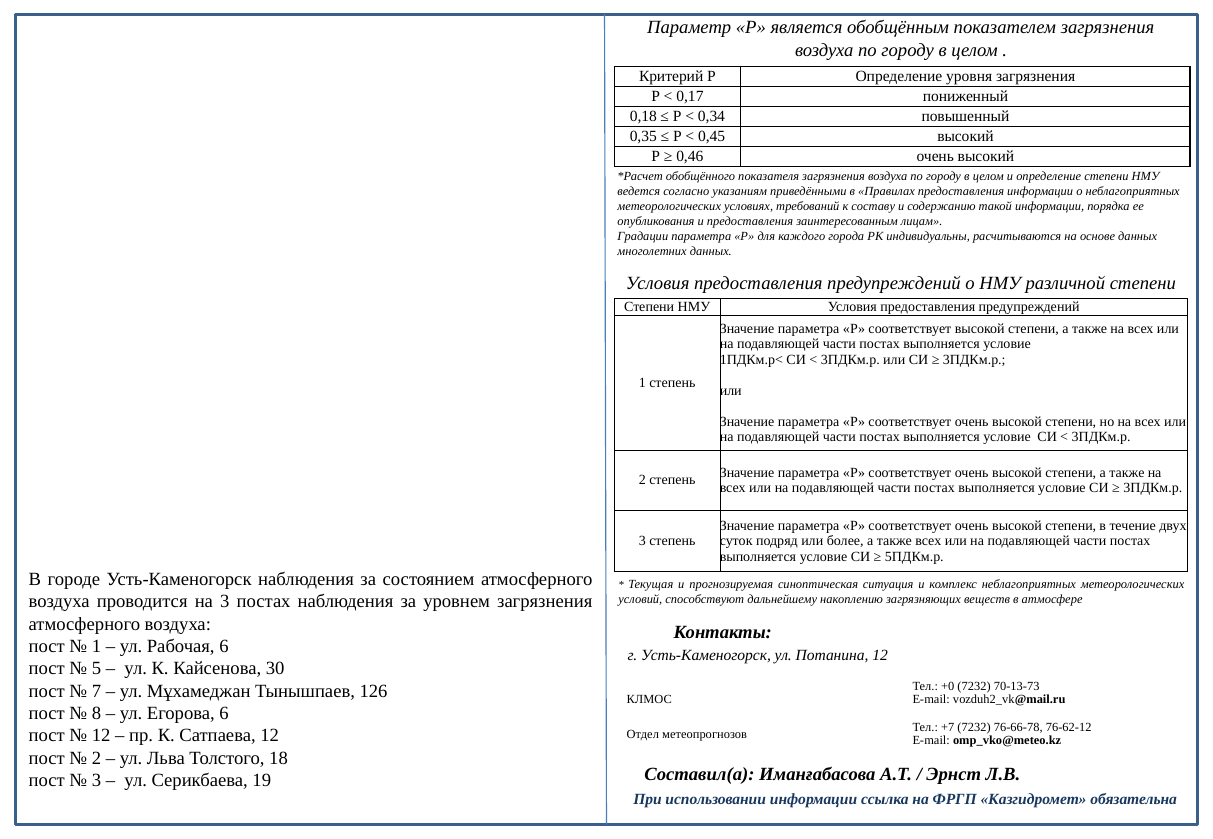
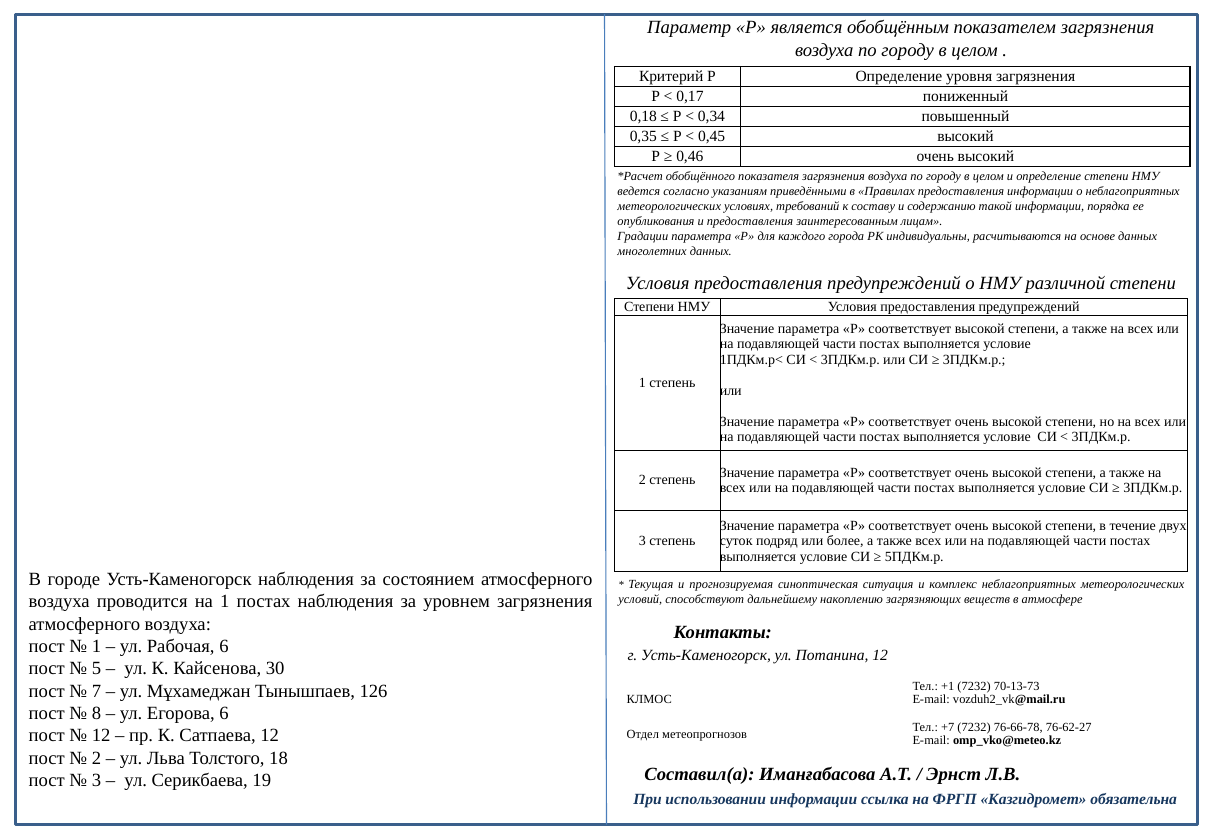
на 3: 3 -> 1 (225, 602)
+0: +0 -> +1 (948, 687)
76-62-12: 76-62-12 -> 76-62-27 (1069, 728)
